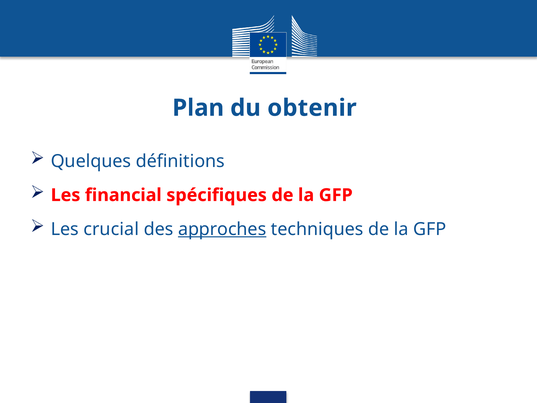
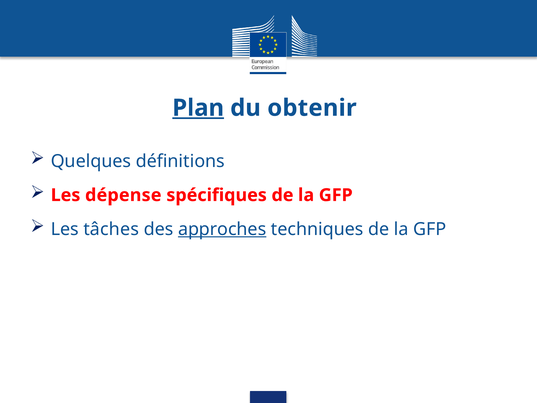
Plan underline: none -> present (198, 108)
financial: financial -> dépense (123, 195)
crucial: crucial -> tâches (111, 229)
